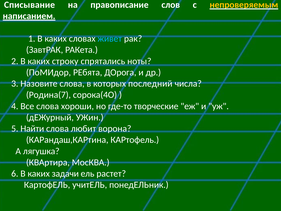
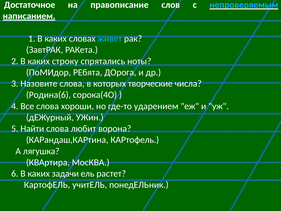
Списывание: Списывание -> Достаточное (30, 5)
непроверяемым colour: yellow -> light blue (244, 5)
последний: последний -> творческие (150, 84)
Родина(7: Родина(7 -> Родина(6 (48, 95)
творческие: творческие -> ударением (156, 106)
